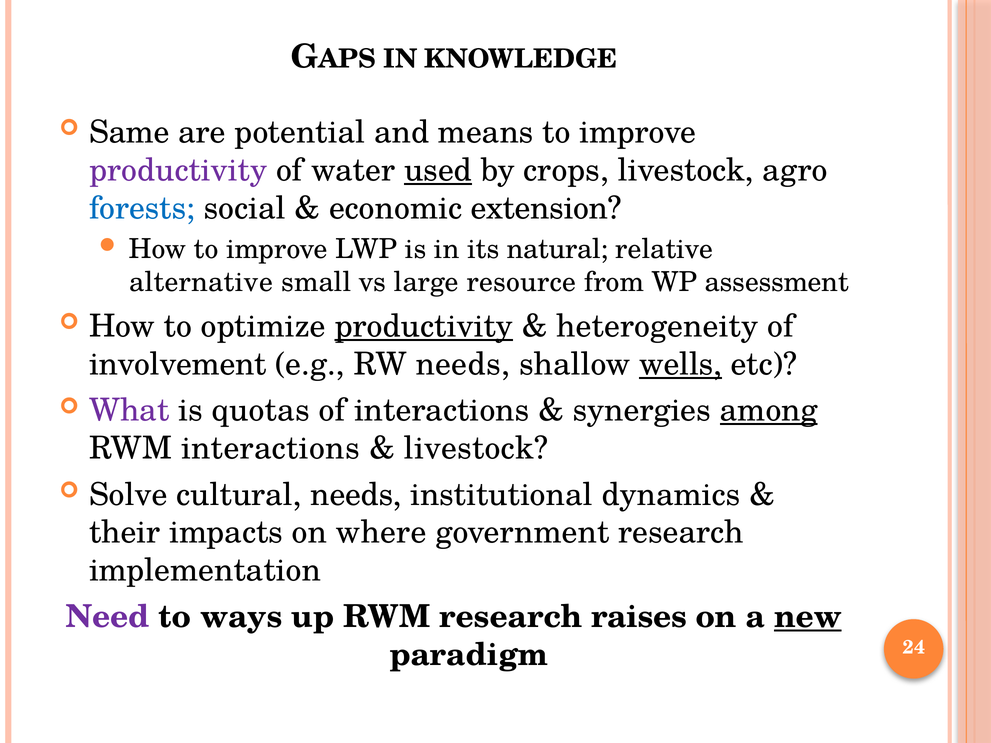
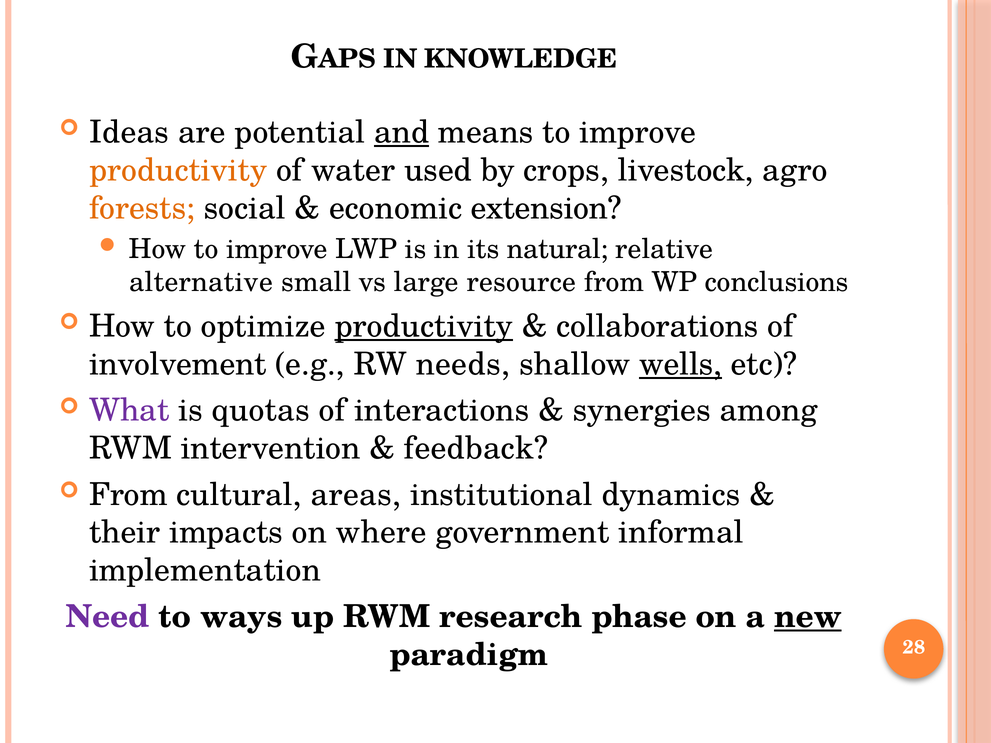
Same: Same -> Ideas (129, 132)
and underline: none -> present (402, 132)
productivity colour: purple -> orange (178, 170)
used underline: present -> none (438, 170)
forests colour: blue -> orange (142, 208)
assessment: assessment -> conclusions (777, 282)
heterogeneity: heterogeneity -> collaborations (657, 326)
among underline: present -> none (769, 411)
RWM interactions: interactions -> intervention (271, 449)
livestock: livestock -> feedback (476, 449)
Solve: Solve -> From (128, 495)
cultural needs: needs -> areas (356, 495)
government research: research -> informal (681, 533)
raises: raises -> phase (639, 617)
24: 24 -> 28 (914, 648)
